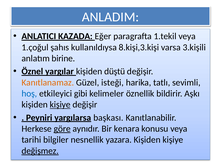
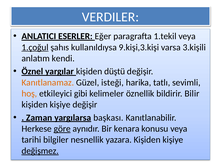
ANLADIM: ANLADIM -> VERDILER (110, 17)
KAZADA: KAZADA -> ESERLER (75, 36)
1.çoğul underline: none -> present (35, 47)
8.kişi,3.kişi: 8.kişi,3.kişi -> 9.kişi,3.kişi (139, 47)
birine: birine -> kendi (63, 58)
hoş colour: blue -> orange (29, 93)
Aşkı: Aşkı -> Bilir (192, 93)
kişiye underline: present -> none (60, 104)
Peyniri: Peyniri -> Zaman (39, 117)
